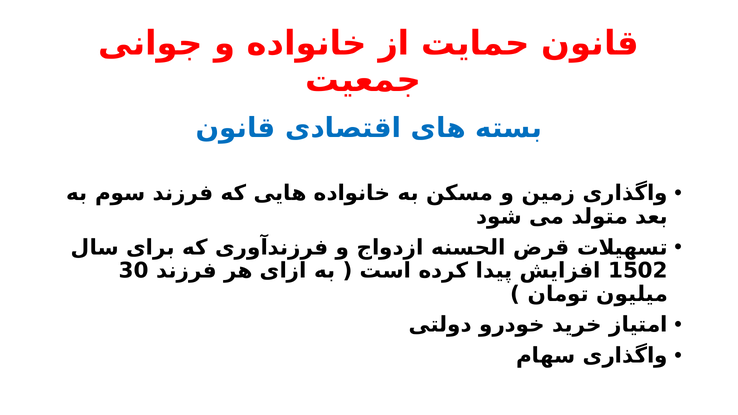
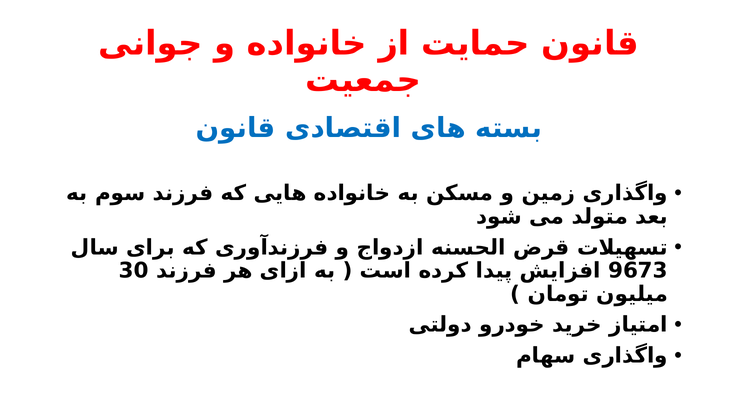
1502: 1502 -> 9673 (638, 271)
